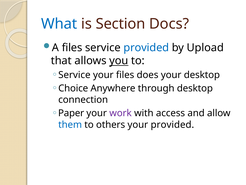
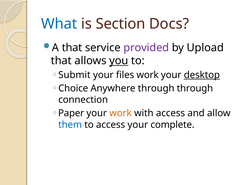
A files: files -> that (72, 47)
provided colour: blue -> purple (146, 47)
Service: Service -> Submit (74, 75)
files does: does -> work (148, 75)
desktop underline: none -> present (202, 75)
through desktop: desktop -> through (195, 88)
work colour: purple -> orange (121, 113)
to others: others -> access (111, 124)
your provided: provided -> complete (172, 124)
